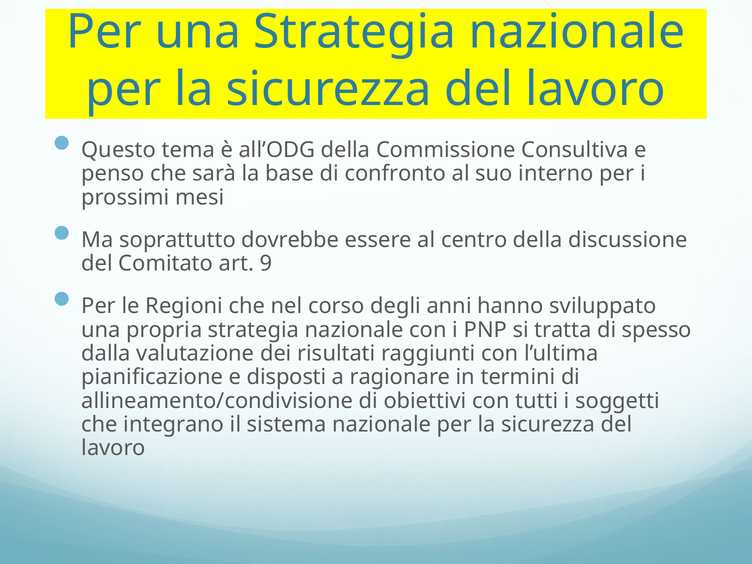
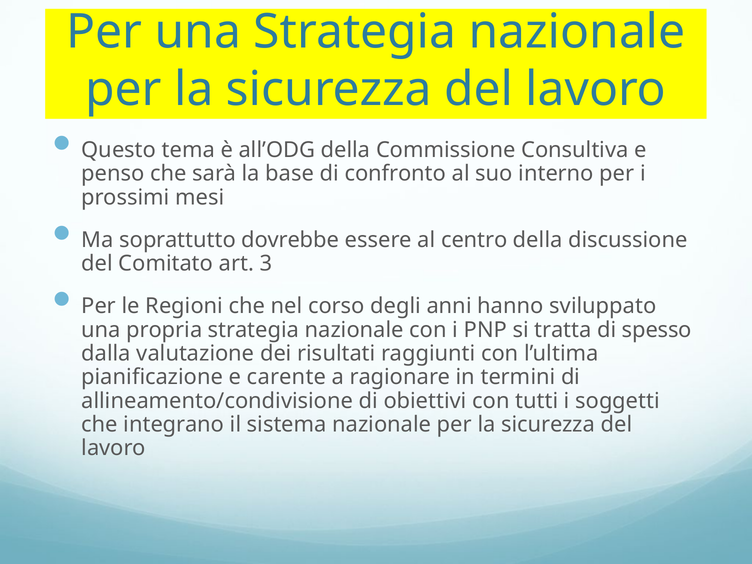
9: 9 -> 3 (266, 264)
disposti: disposti -> carente (286, 377)
